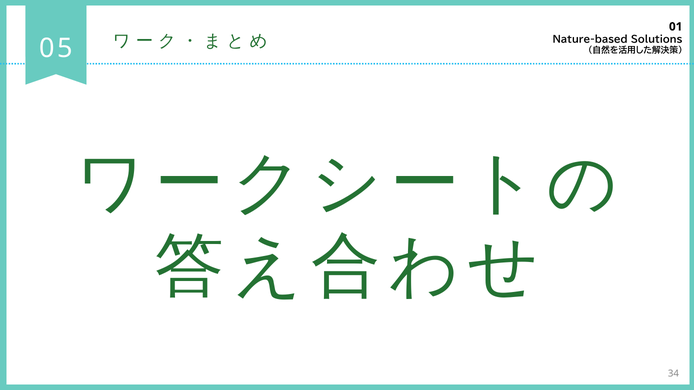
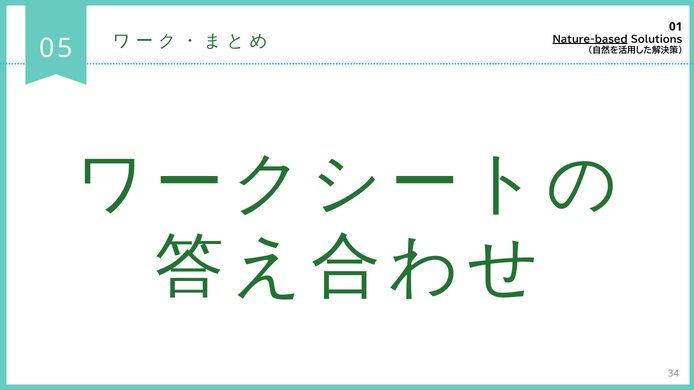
Nature-based underline: none -> present (590, 39)
